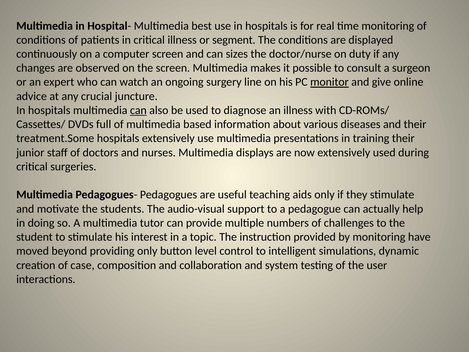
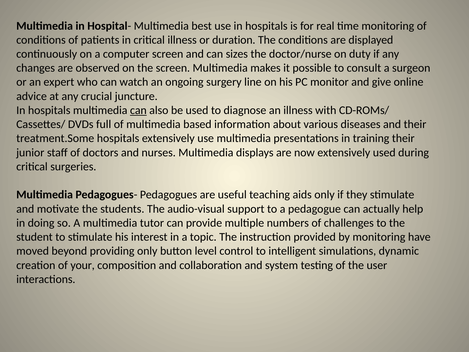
segment: segment -> duration (234, 40)
monitor underline: present -> none (329, 82)
case: case -> your (83, 265)
